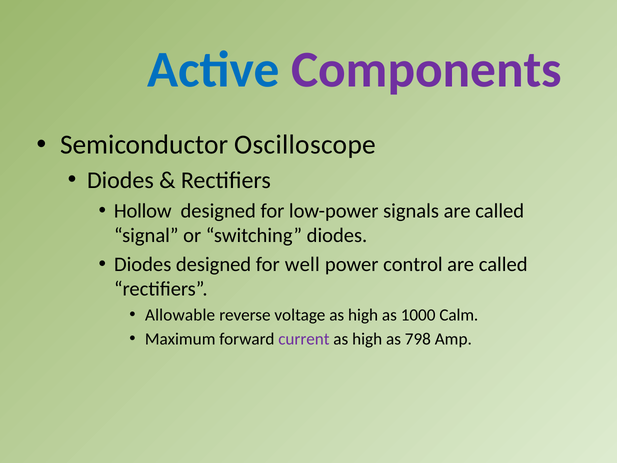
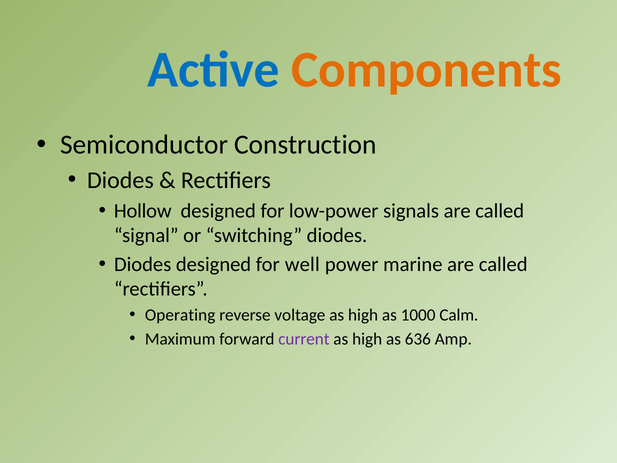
Components colour: purple -> orange (427, 70)
Oscilloscope: Oscilloscope -> Construction (305, 145)
control: control -> marine (413, 264)
Allowable: Allowable -> Operating (180, 315)
798: 798 -> 636 (418, 339)
